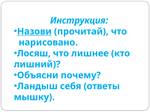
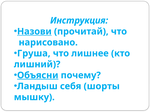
Лосяш: Лосяш -> Груша (34, 54)
Объясни underline: none -> present (38, 76)
ответы: ответы -> шорты (102, 87)
